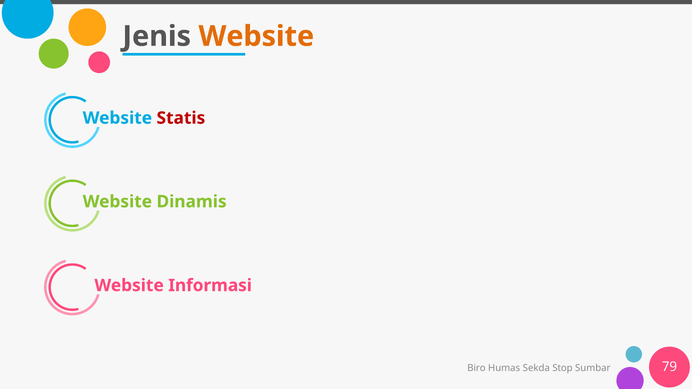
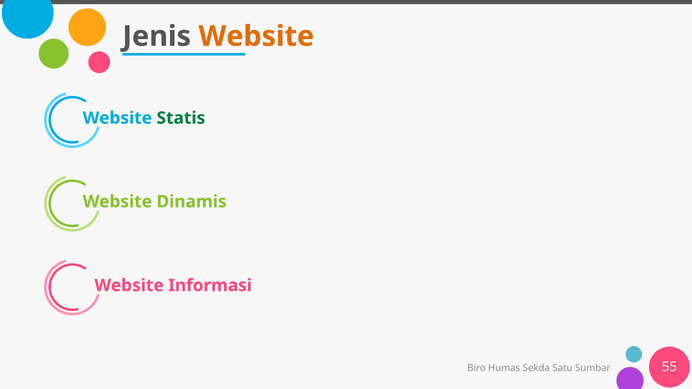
Statis colour: red -> green (181, 118)
Stop: Stop -> Satu (562, 368)
79: 79 -> 55 (669, 367)
